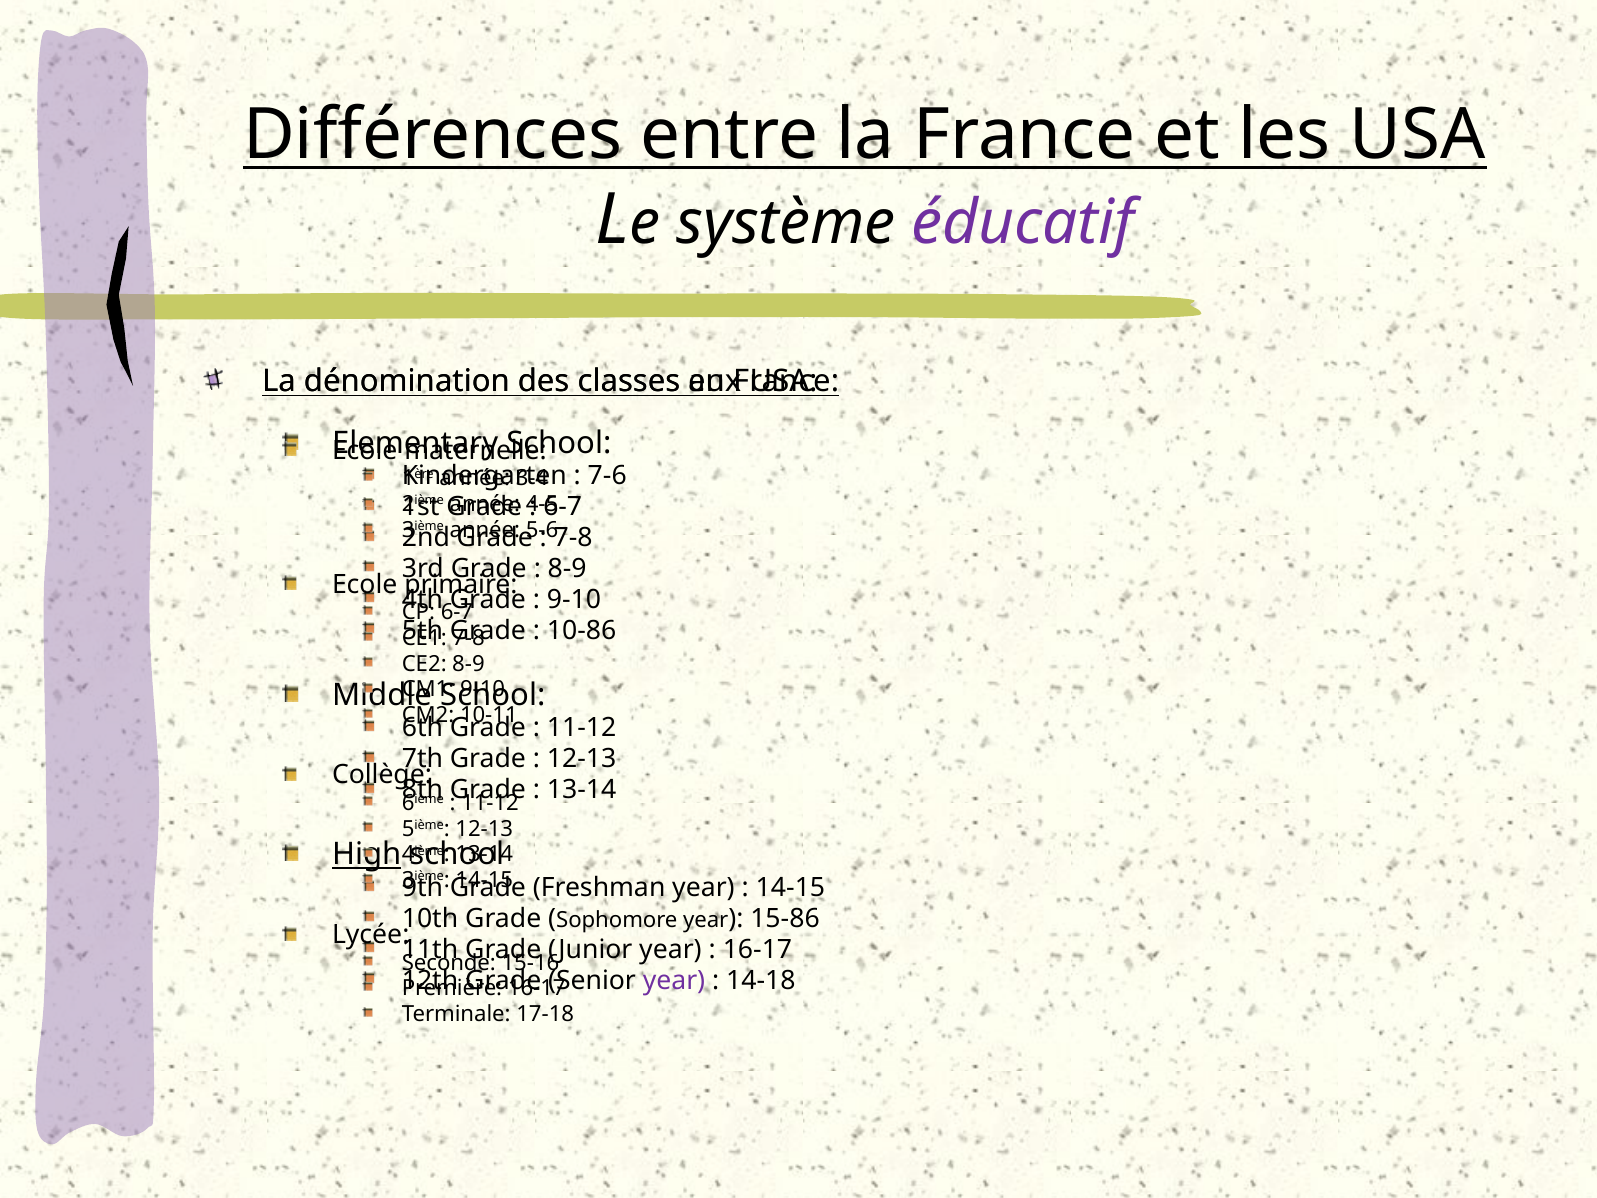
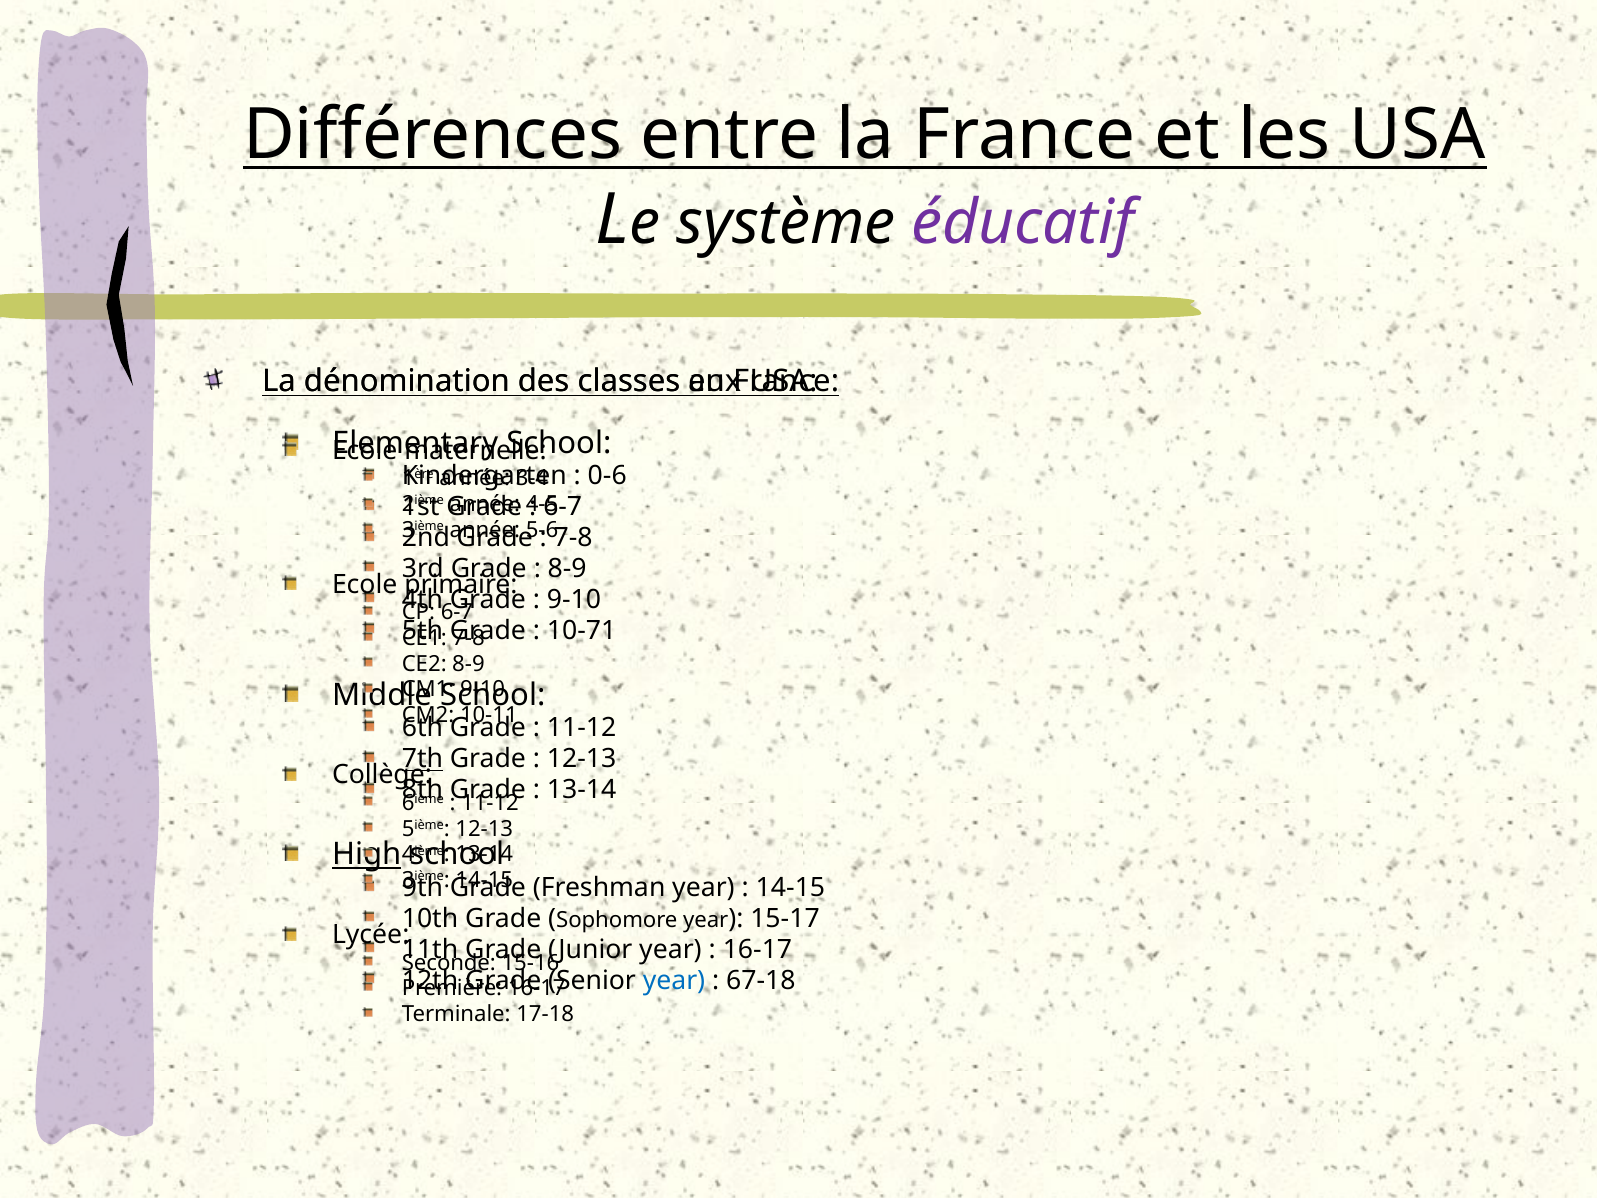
7-6: 7-6 -> 0-6 (607, 476)
10-86: 10-86 -> 10-71 (582, 630)
7th underline: none -> present (422, 759)
15-86: 15-86 -> 15-17 (785, 918)
year colour: purple -> blue (674, 980)
14-18: 14-18 -> 67-18 (761, 980)
